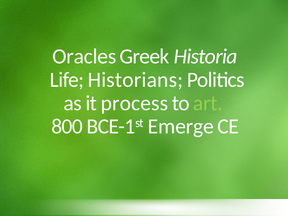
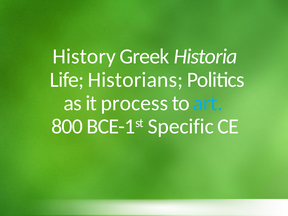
Oracles: Oracles -> History (84, 56)
art colour: light green -> light blue (208, 103)
Emerge: Emerge -> Specific (181, 126)
